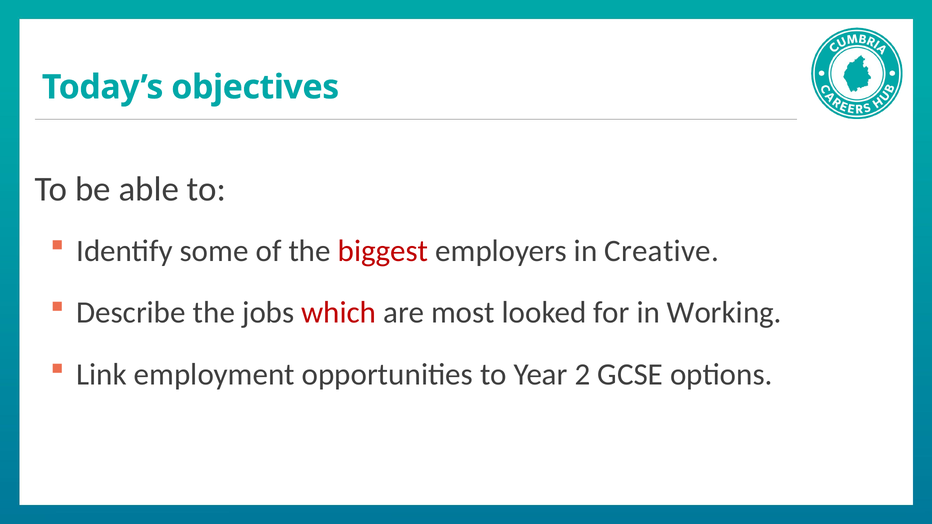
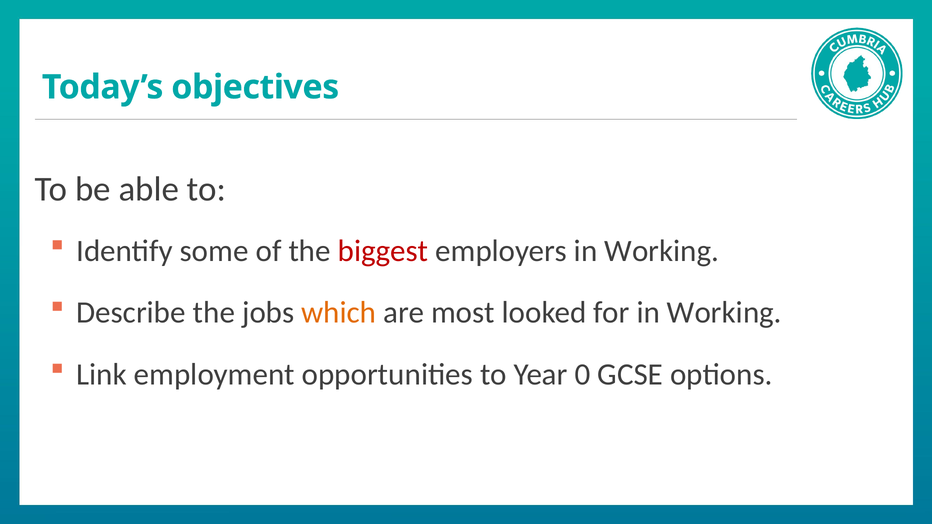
employers in Creative: Creative -> Working (662, 251)
which colour: red -> orange (339, 313)
2: 2 -> 0 (583, 374)
